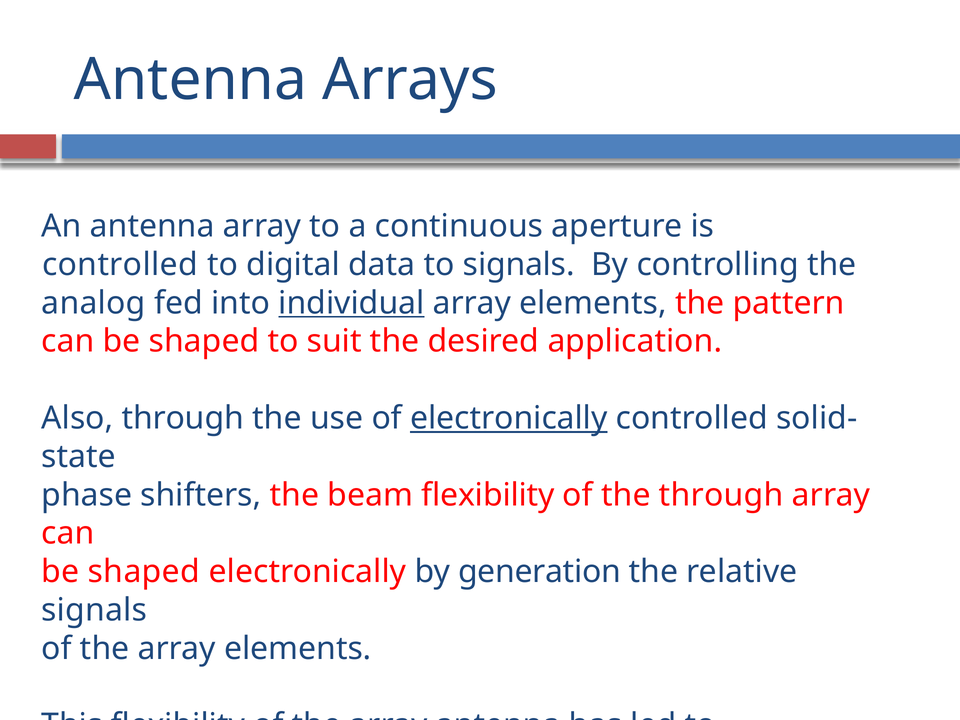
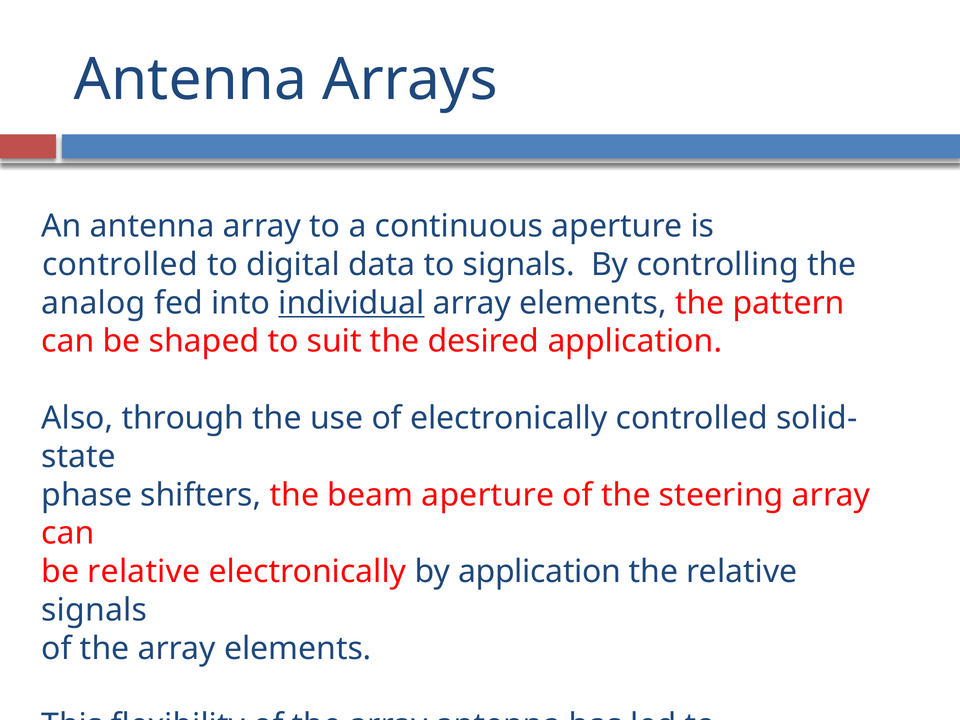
electronically underline: present -> none (509, 418)
beam flexibility: flexibility -> aperture (488, 495)
the through: through -> steering (721, 495)
shaped: shaped -> relative (144, 572)
by generation: generation -> application (540, 572)
